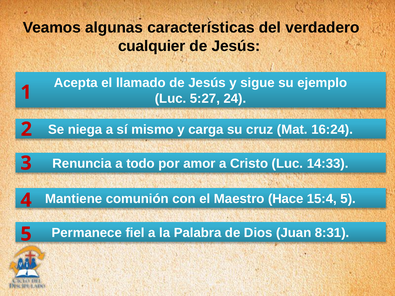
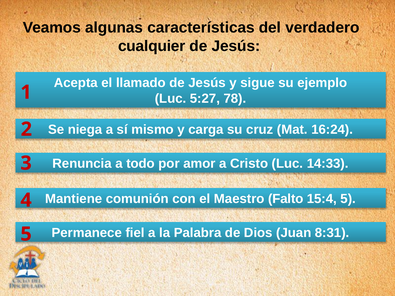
24: 24 -> 78 (235, 99)
Hace: Hace -> Falto (286, 199)
